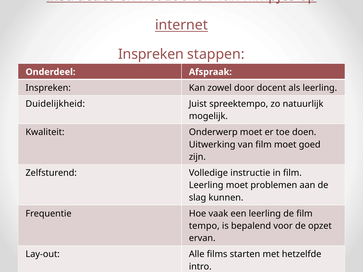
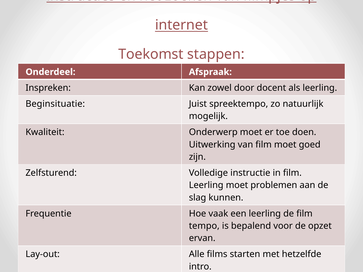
Inspreken: Inspreken -> Toekomst (151, 54)
Duidelijkheid: Duidelijkheid -> Beginsituatie (55, 104)
